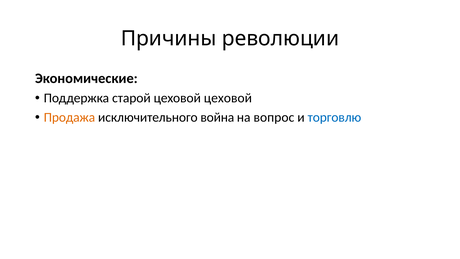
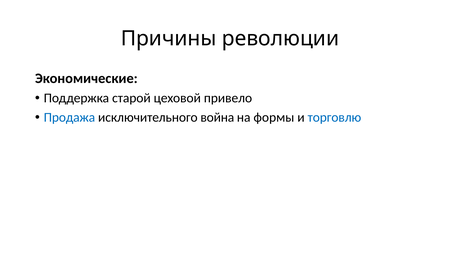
цеховой цеховой: цеховой -> привело (228, 98)
Продажа colour: orange -> blue (69, 117)
вопрос: вопрос -> формы (274, 117)
